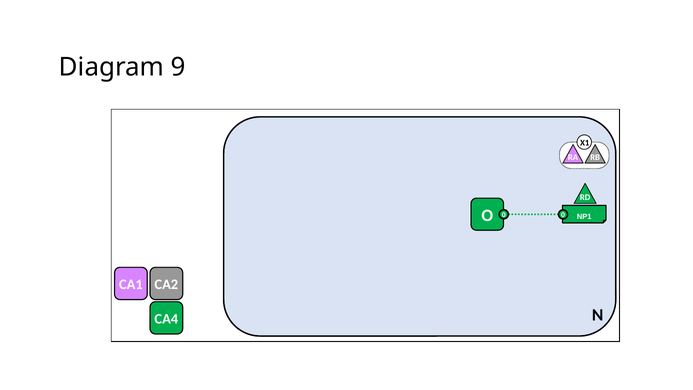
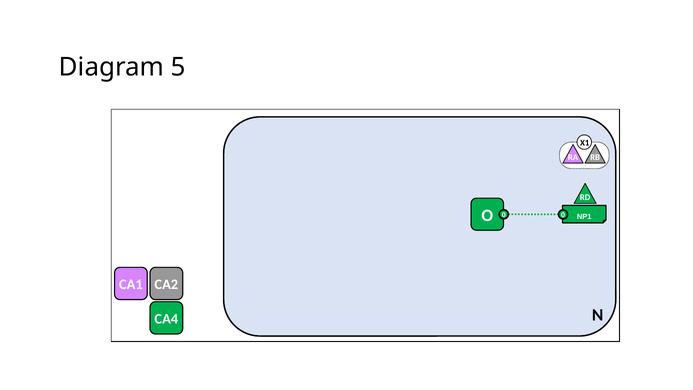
9: 9 -> 5 (178, 67)
